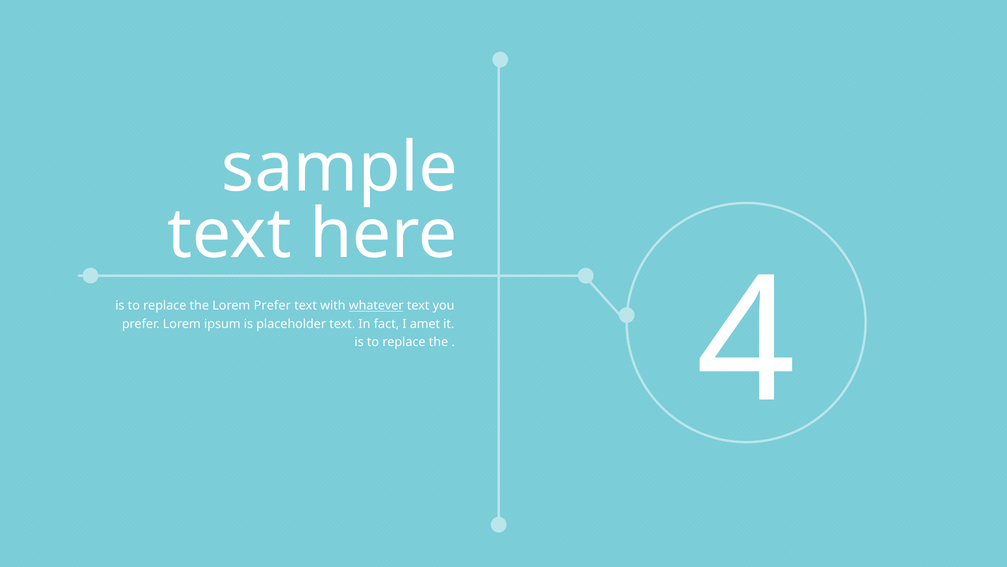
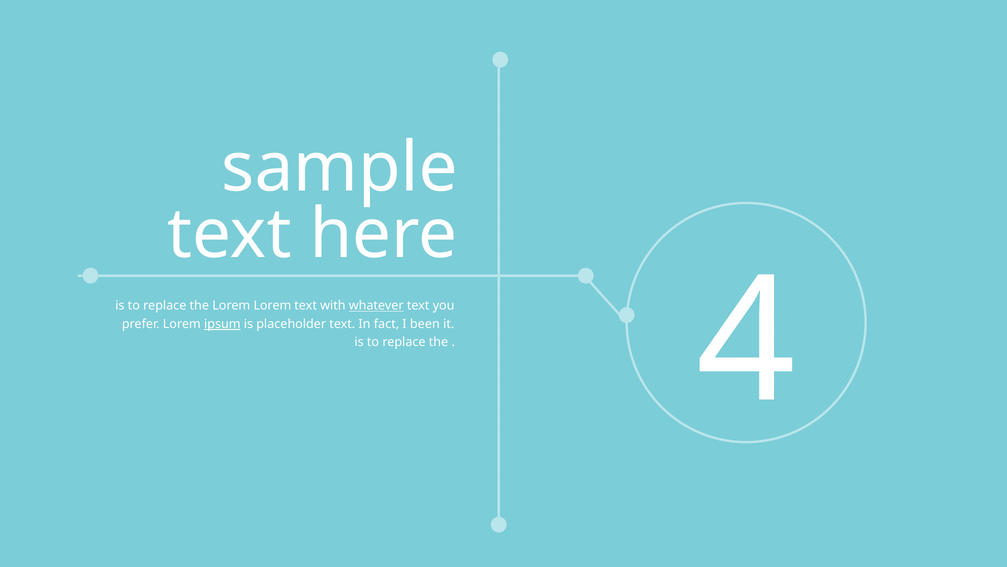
Lorem Prefer: Prefer -> Lorem (272, 306)
ipsum underline: none -> present (222, 324)
amet: amet -> been (425, 324)
